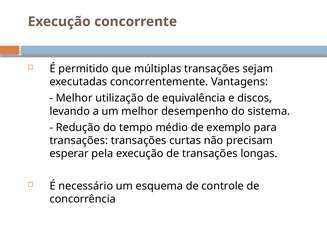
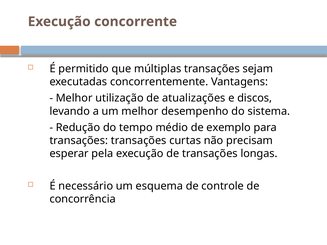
equivalência: equivalência -> atualizações (194, 98)
